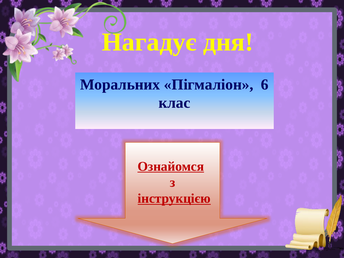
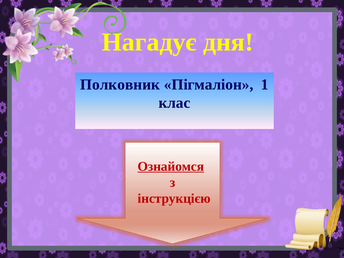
Моральних: Моральних -> Полковник (120, 85)
6: 6 -> 1 (265, 85)
інструкцією underline: present -> none (174, 199)
